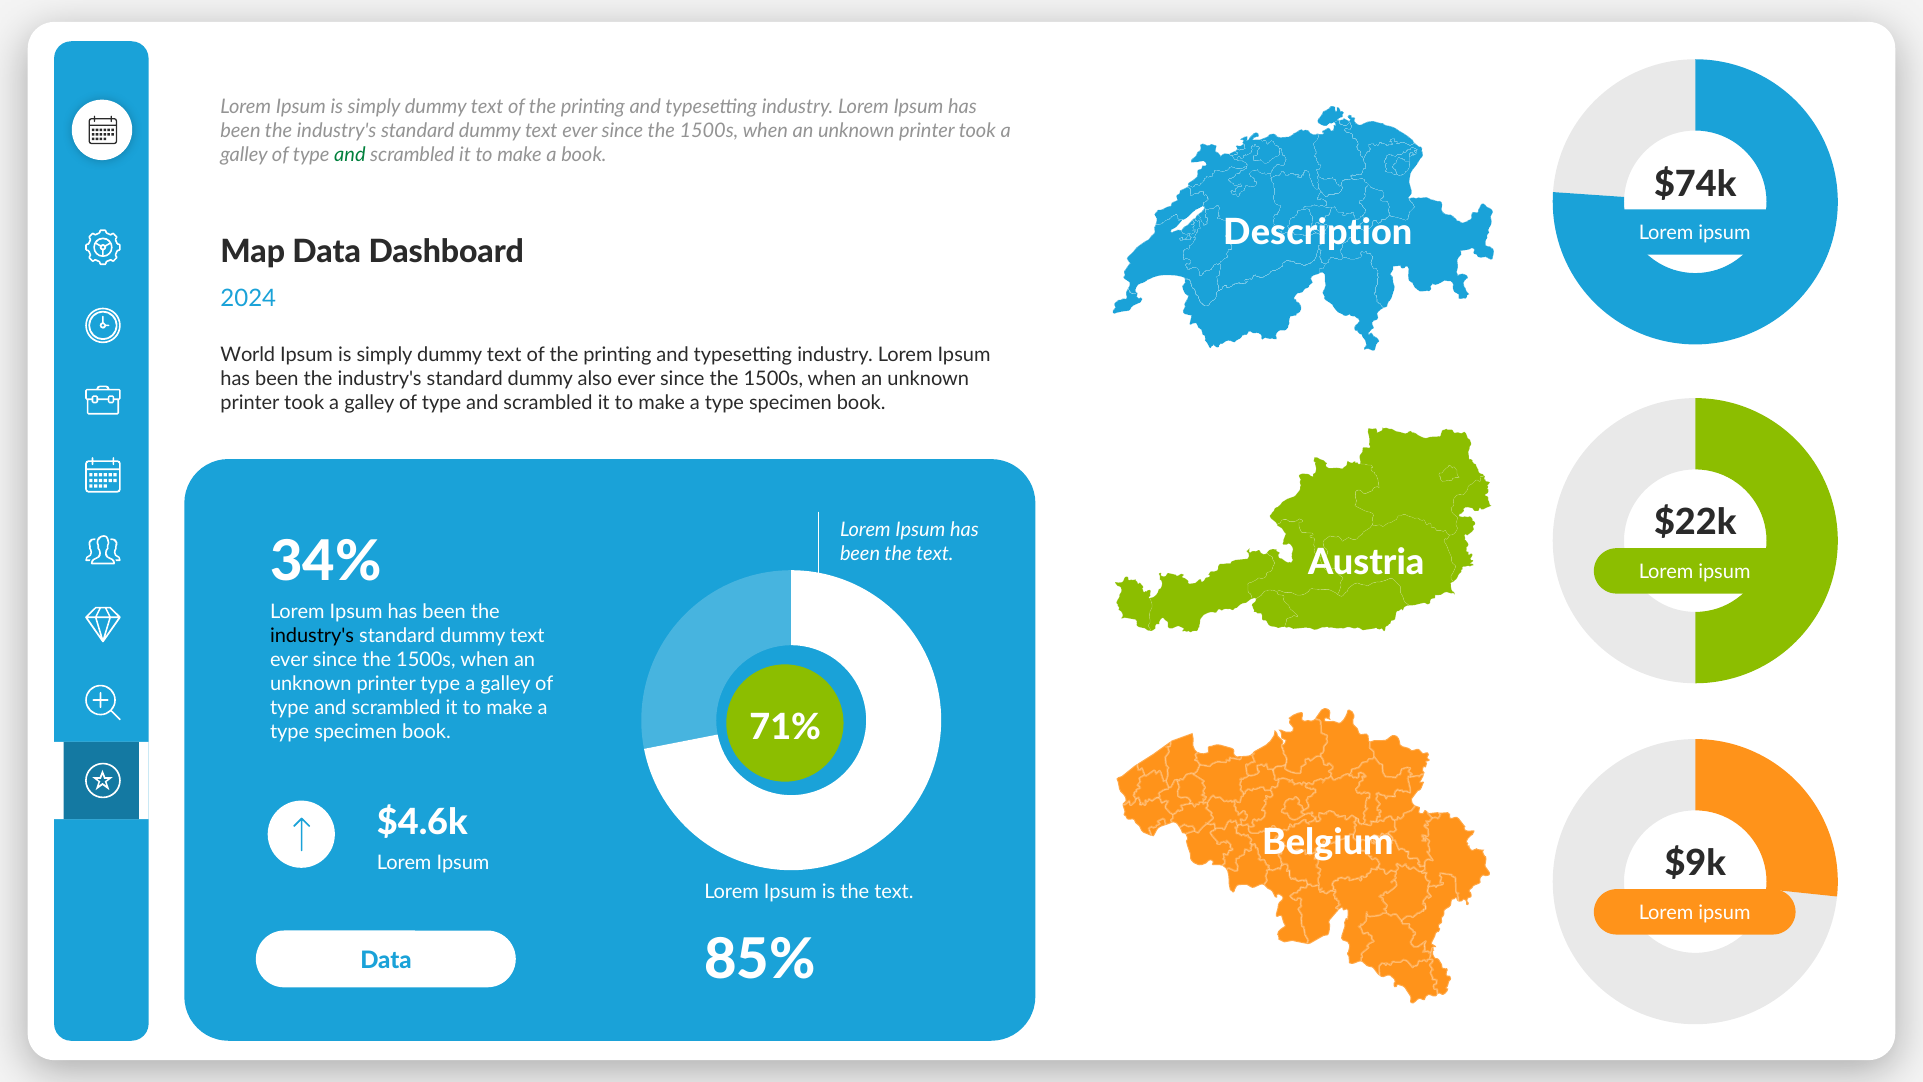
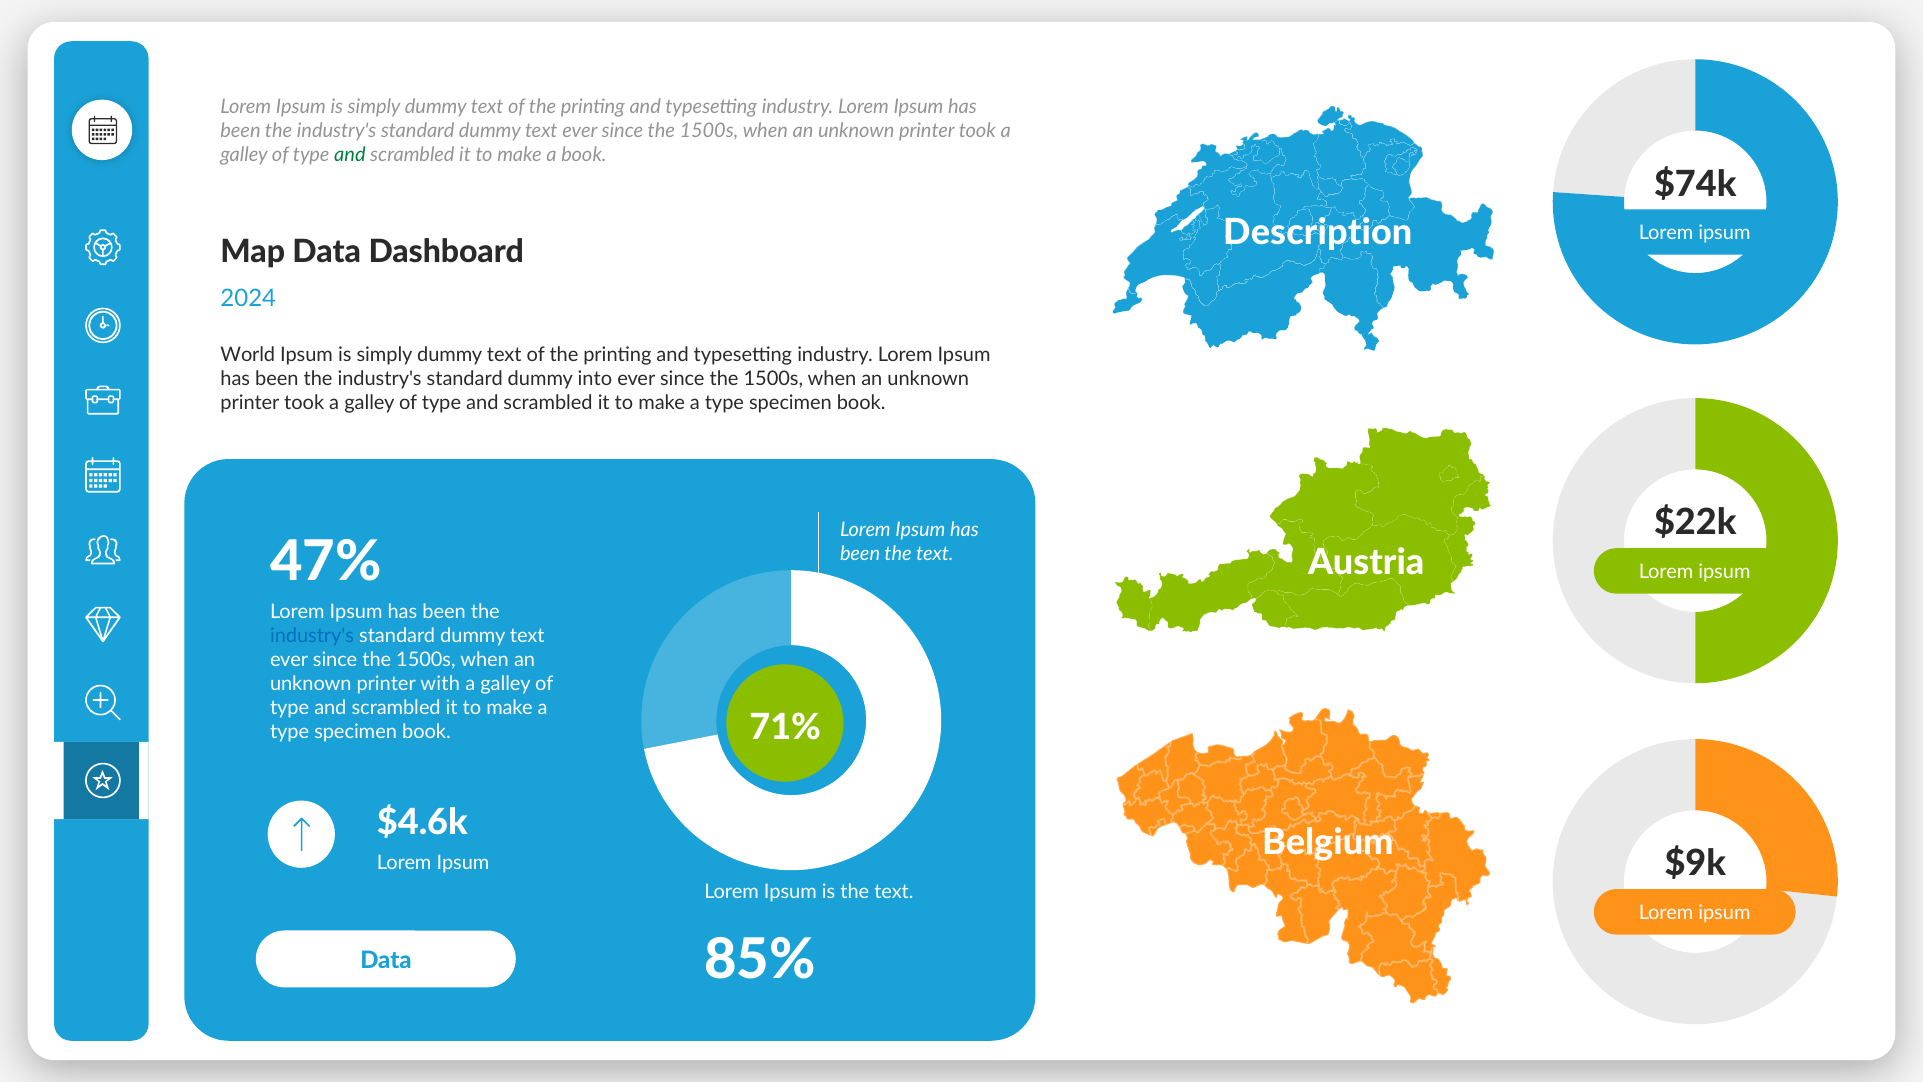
also: also -> into (595, 379)
34%: 34% -> 47% (326, 562)
industry's colour: black -> blue (312, 636)
printer type: type -> with (440, 684)
